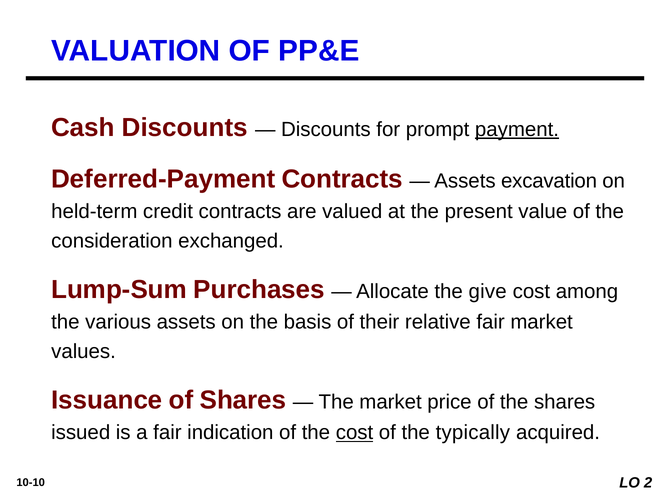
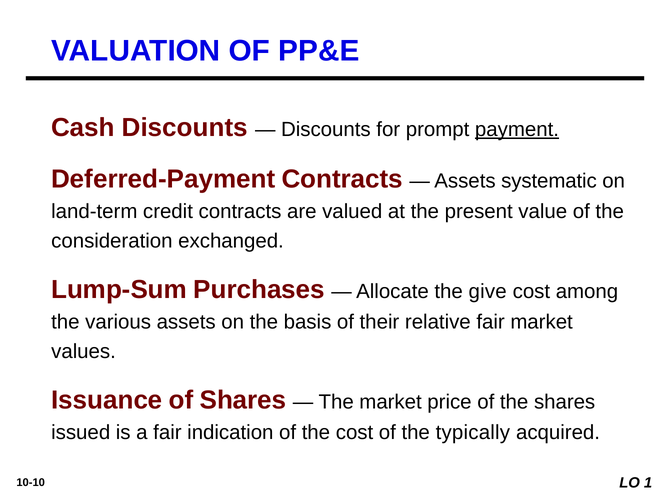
excavation: excavation -> systematic (549, 181)
held-term: held-term -> land-term (94, 211)
cost underline: present -> none (355, 432)
2: 2 -> 1 (648, 482)
